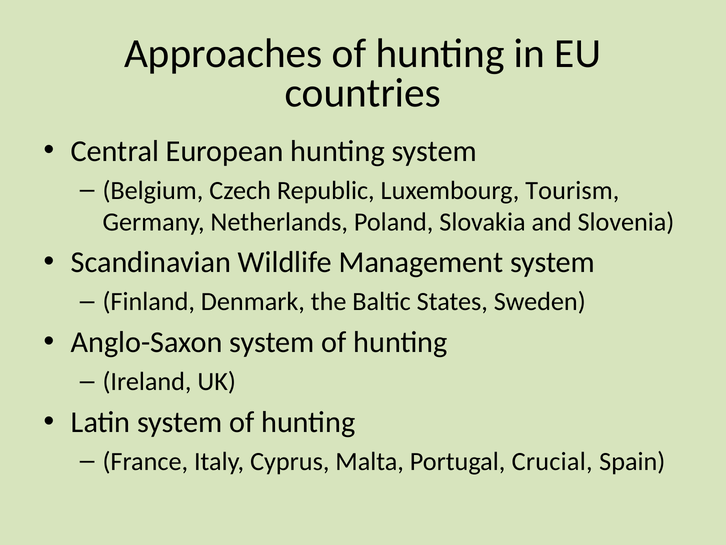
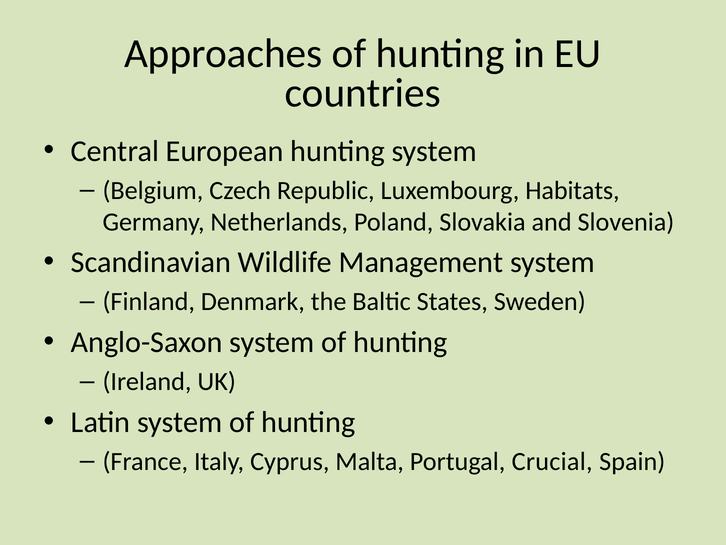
Tourism: Tourism -> Habitats (572, 190)
